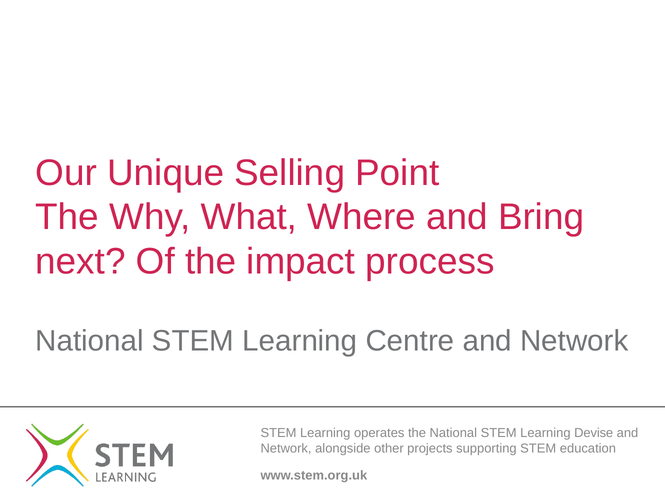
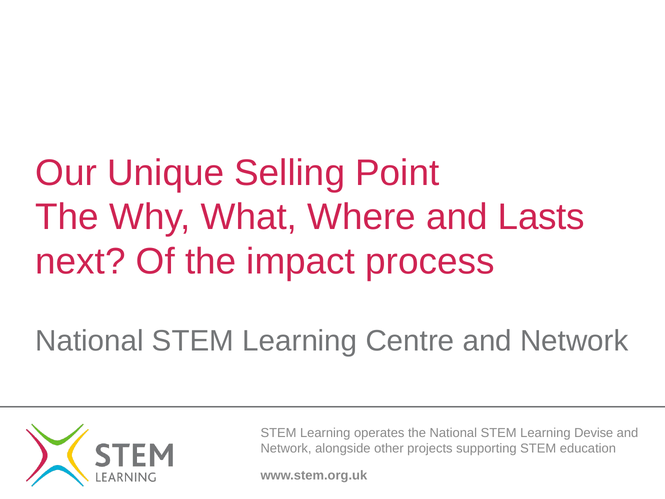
Bring: Bring -> Lasts (541, 217)
